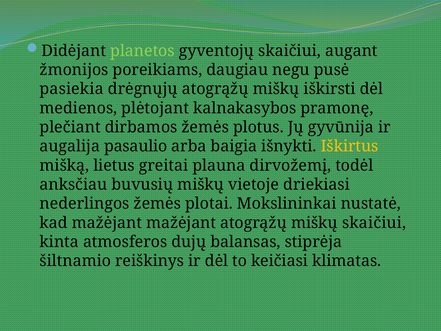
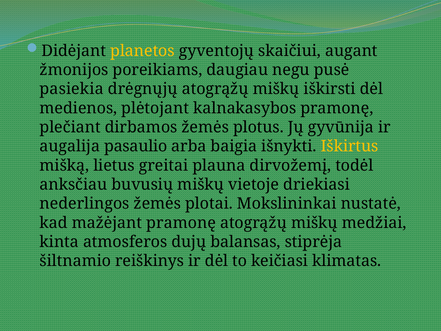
planetos colour: light green -> yellow (142, 51)
mažėjant mažėjant: mažėjant -> pramonę (181, 223)
miškų skaičiui: skaičiui -> medžiai (374, 223)
